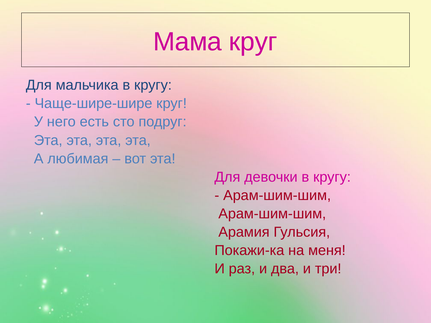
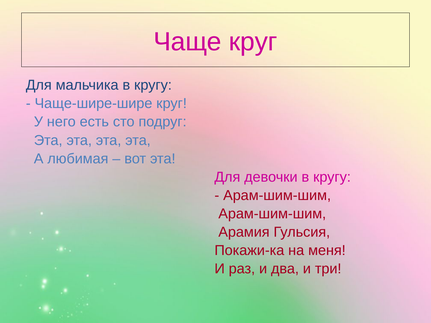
Мама: Мама -> Чаще (187, 42)
